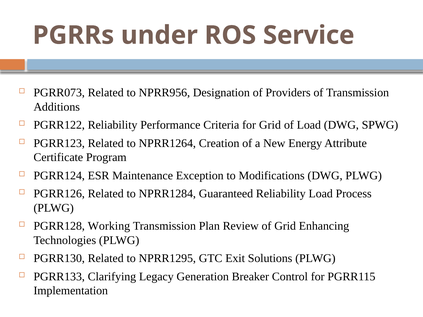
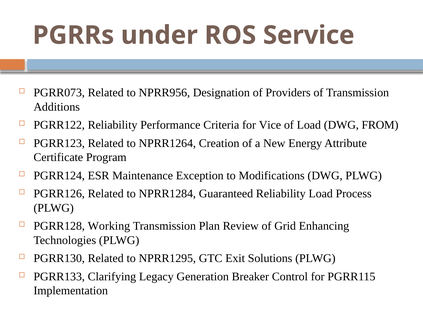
for Grid: Grid -> Vice (270, 125)
SPWG: SPWG -> FROM (380, 125)
